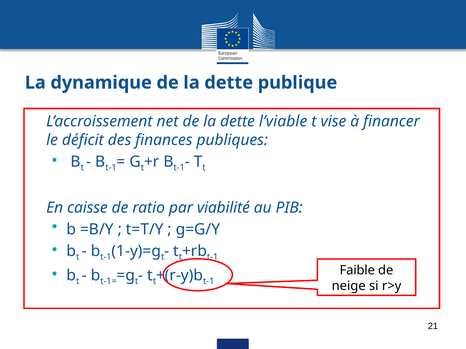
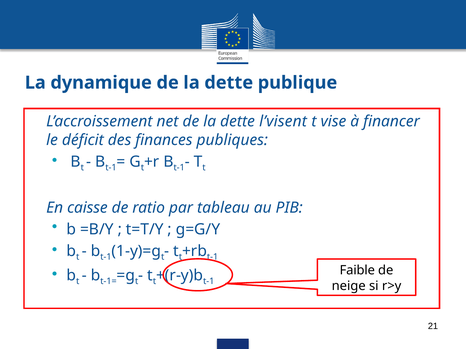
l’viable: l’viable -> l’visent (283, 121)
viabilité: viabilité -> tableau (223, 208)
